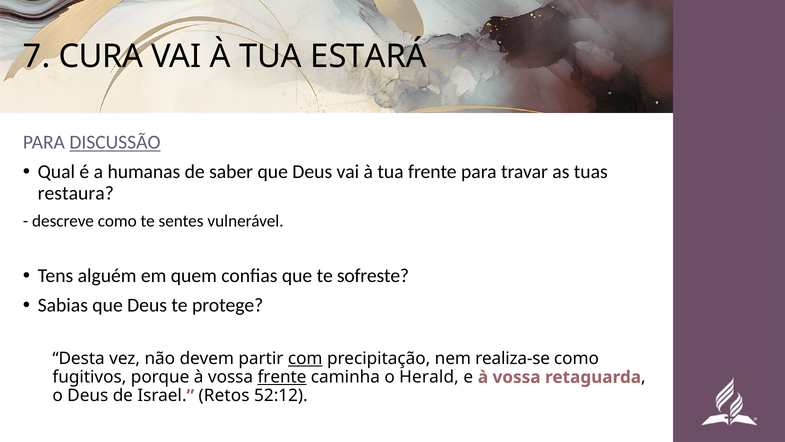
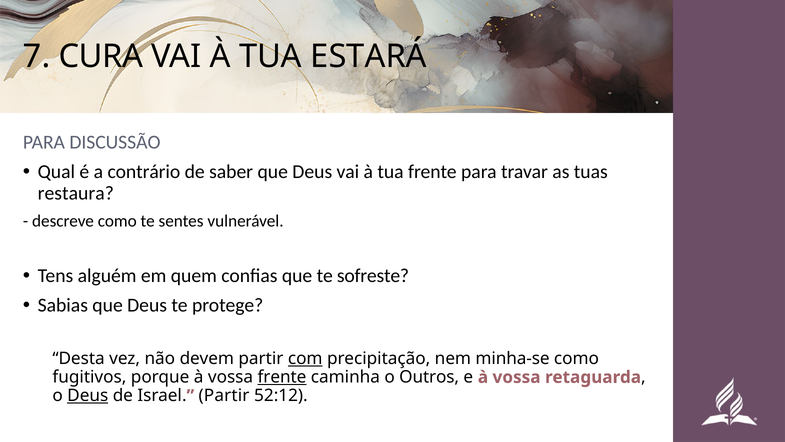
DISCUSSÃO underline: present -> none (115, 142)
humanas: humanas -> contrário (144, 172)
realiza-se: realiza-se -> minha-se (513, 358)
Herald: Herald -> Outros (429, 377)
Deus underline: none -> present (88, 395)
Retos: Retos -> Partir (224, 395)
